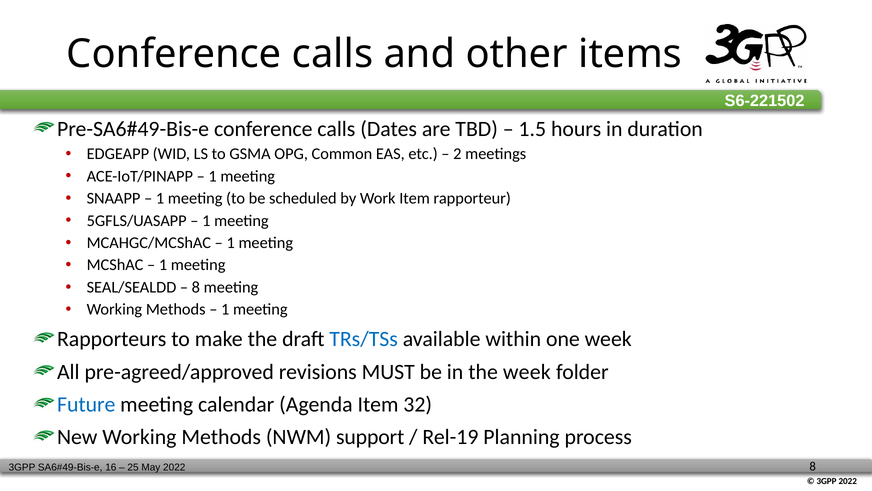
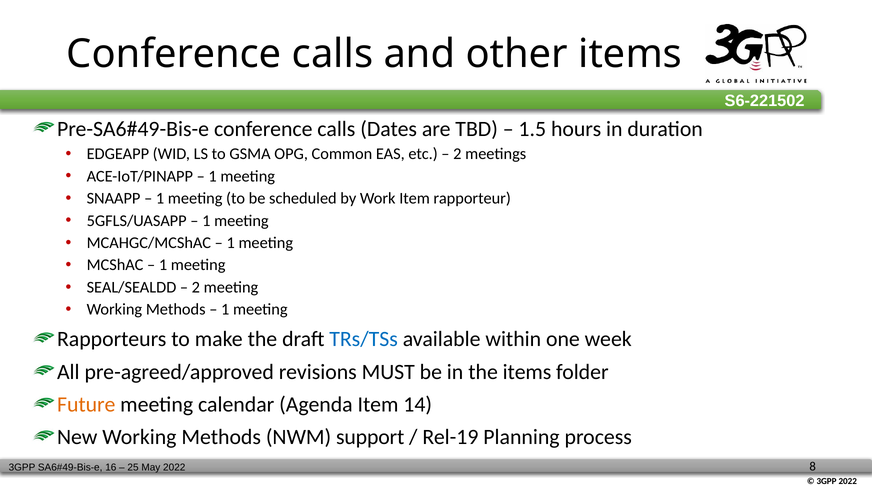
8: 8 -> 2 (196, 287)
the week: week -> items (527, 371)
Future colour: blue -> orange (86, 404)
32: 32 -> 14 (418, 404)
